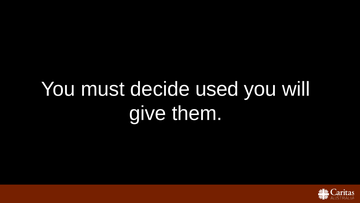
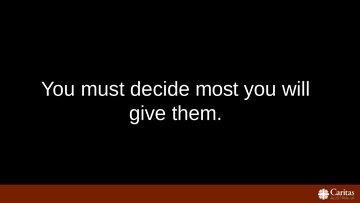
used: used -> most (217, 89)
